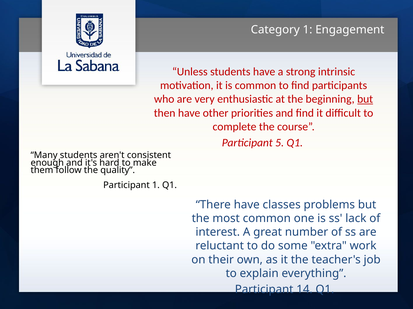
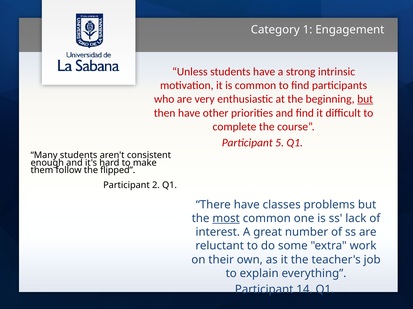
quality: quality -> flipped (118, 171)
Participant 1: 1 -> 2 (156, 186)
most underline: none -> present (226, 219)
